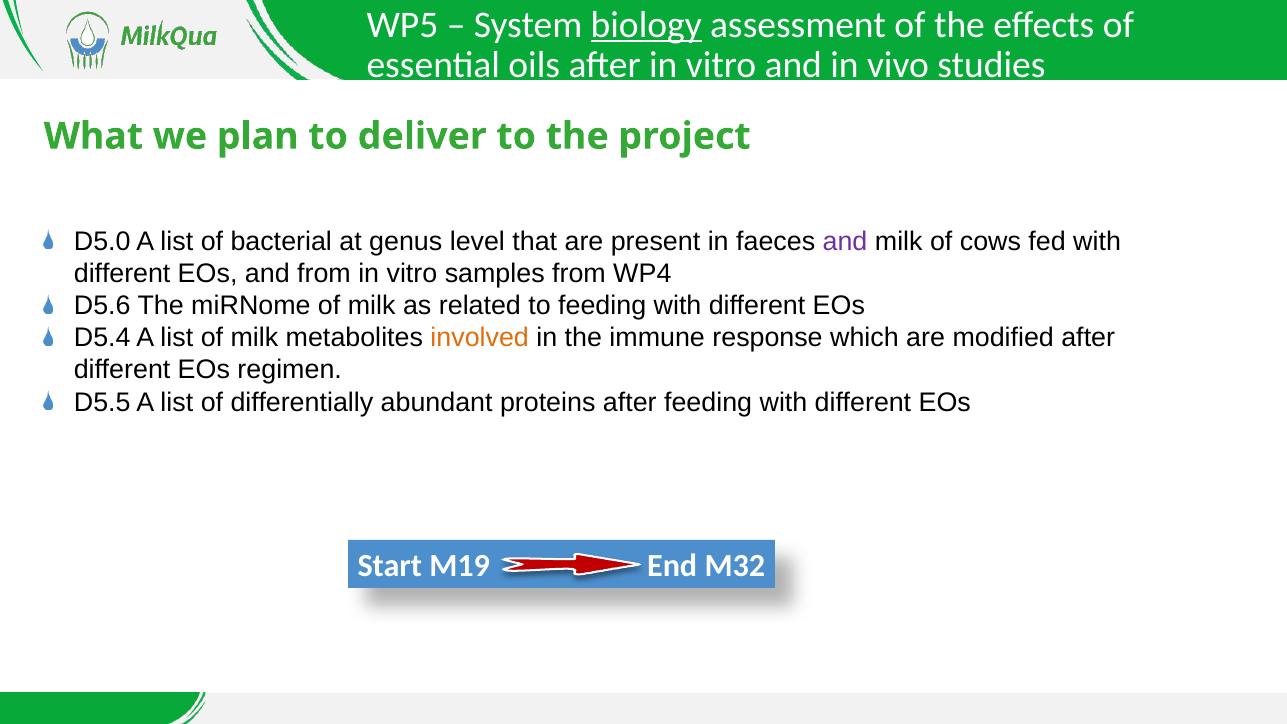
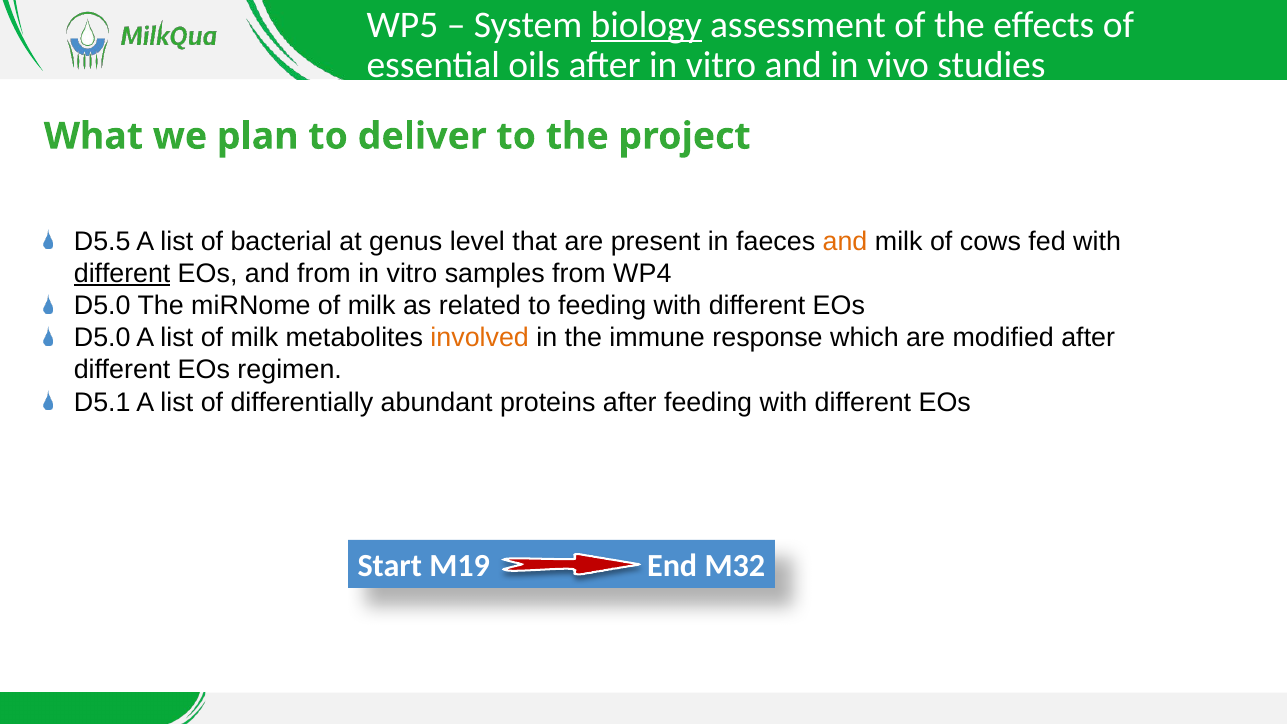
D5.0: D5.0 -> D5.5 (102, 241)
and colour: purple -> orange (845, 241)
different underline: none -> present (122, 273)
D5.6: D5.6 -> D5.0 (102, 306)
D5.4: D5.4 -> D5.0 (102, 338)
D5.5: D5.5 -> D5.1 (102, 402)
